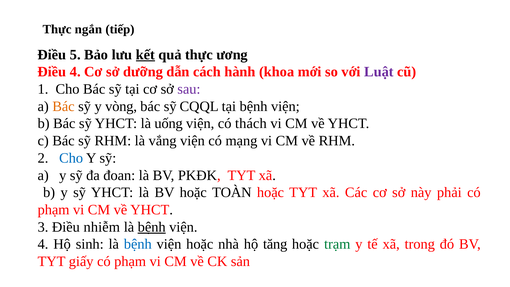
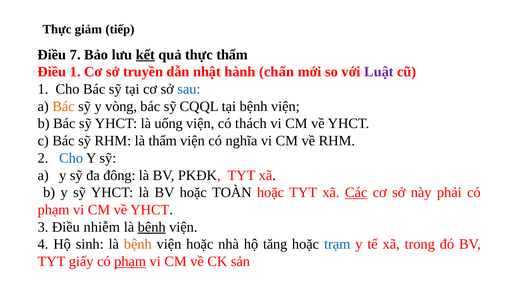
ngắn: ngắn -> giảm (88, 29)
5: 5 -> 7 (75, 55)
thực ương: ương -> thẩm (232, 55)
Điều 4: 4 -> 1 (75, 72)
dưỡng: dưỡng -> truyền (143, 72)
cách: cách -> nhật (207, 72)
khoa: khoa -> chẩn (277, 72)
sau colour: purple -> blue (189, 89)
là vắng: vắng -> thẩm (163, 141)
mạng: mạng -> nghĩa (241, 141)
đoan: đoan -> đông (119, 175)
Các underline: none -> present (356, 192)
bệnh colour: blue -> orange (138, 244)
trạm colour: green -> blue (337, 244)
phạm underline: none -> present (130, 261)
